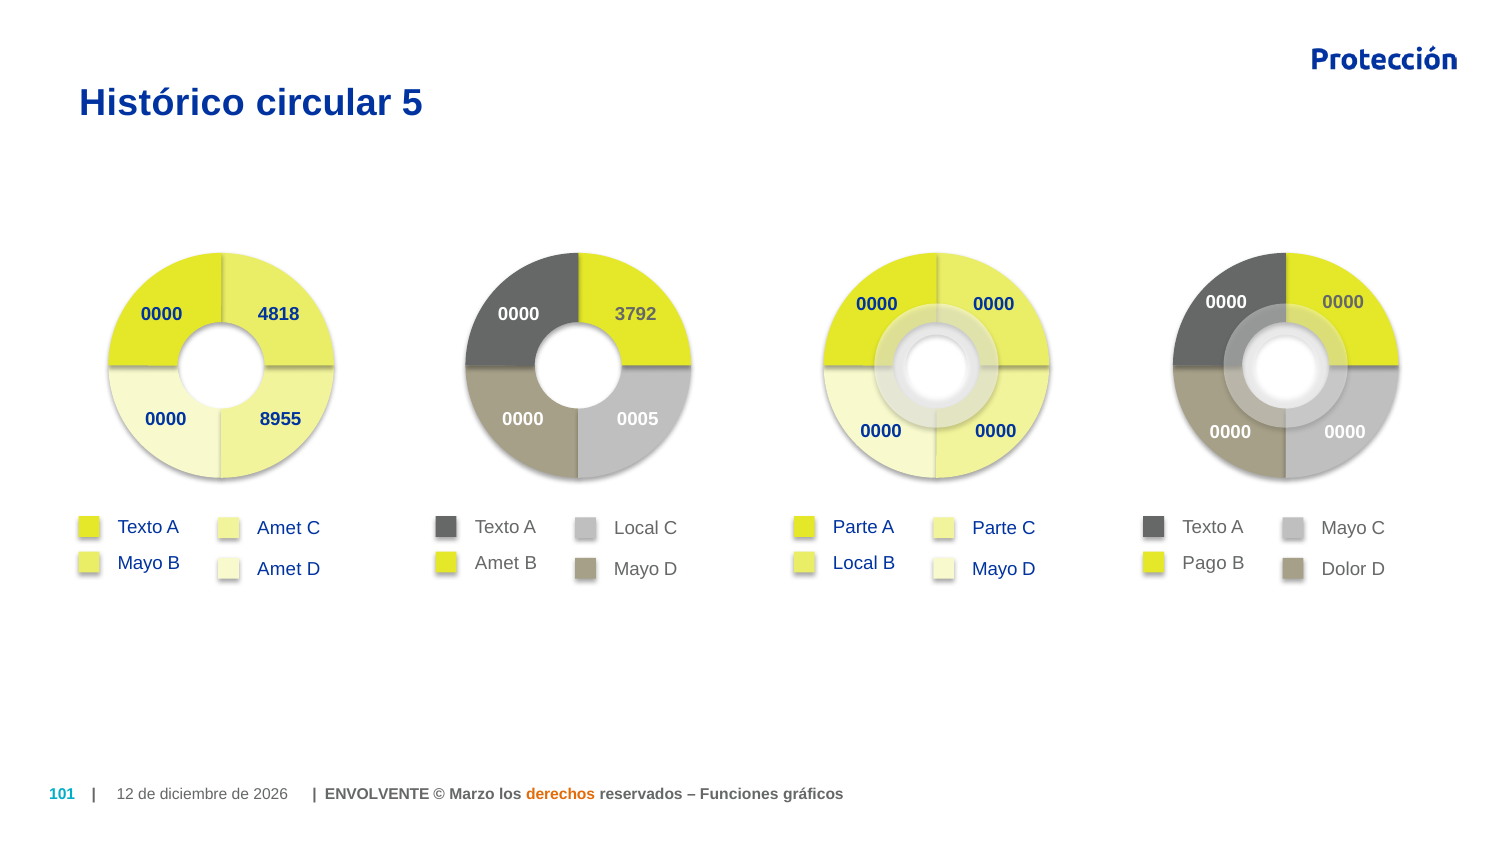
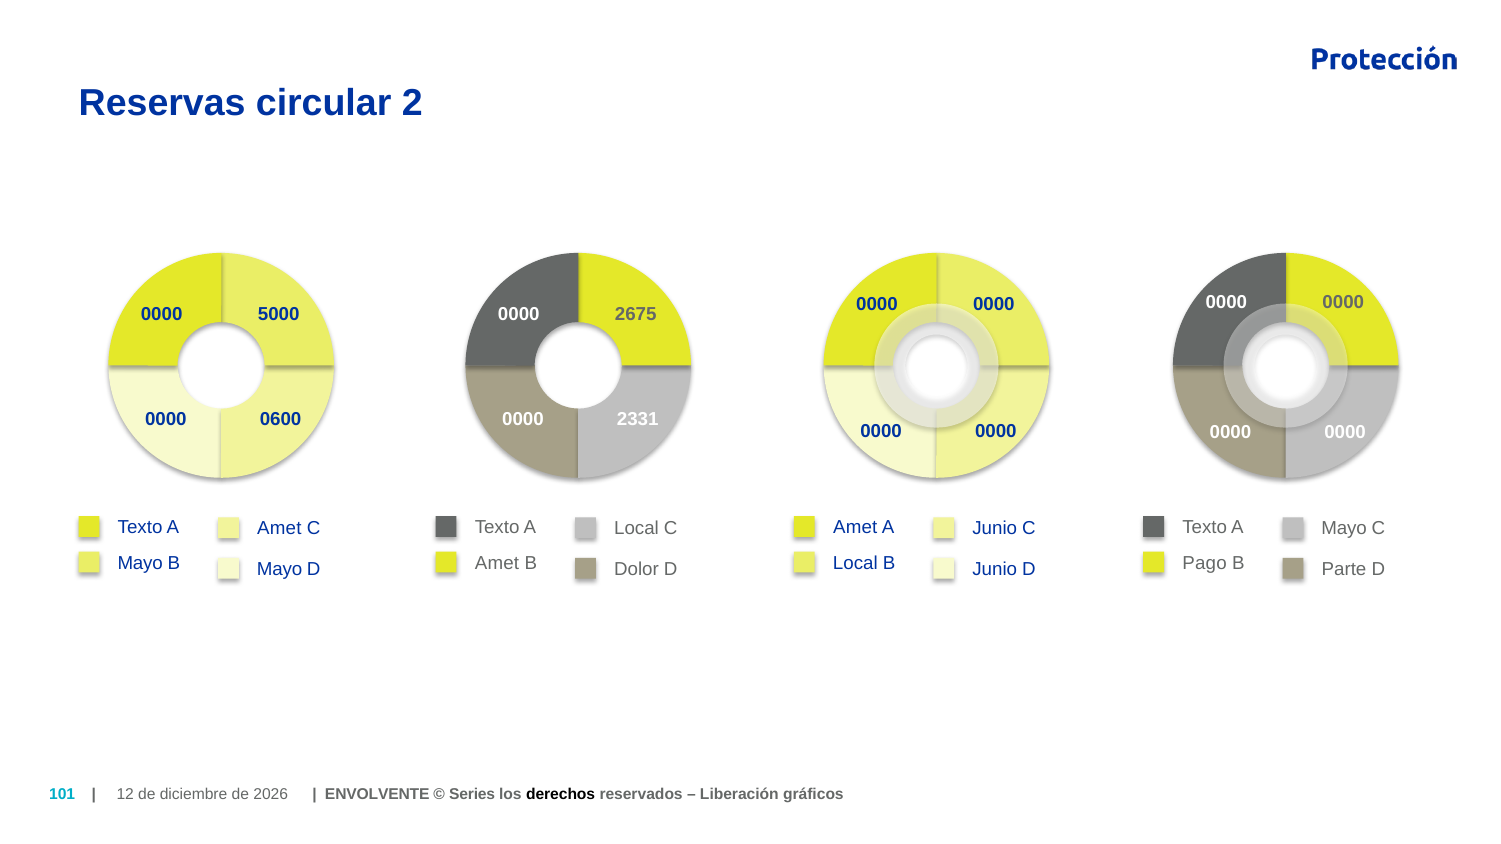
Histórico: Histórico -> Reservas (162, 103)
5: 5 -> 2 (412, 103)
4818: 4818 -> 5000 (279, 314)
3792: 3792 -> 2675 (636, 314)
8955: 8955 -> 0600 (281, 419)
0005: 0005 -> 2331 (638, 419)
Parte: Parte -> Amet (855, 528)
Parte: Parte -> Junio (995, 529)
Amet: Amet -> Mayo (280, 570)
Mayo: Mayo -> Dolor (637, 570)
Mayo: Mayo -> Junio (995, 570)
Dolor: Dolor -> Parte (1344, 570)
Marzo: Marzo -> Series (472, 795)
derechos colour: orange -> black (561, 795)
Funciones: Funciones -> Liberación (739, 795)
